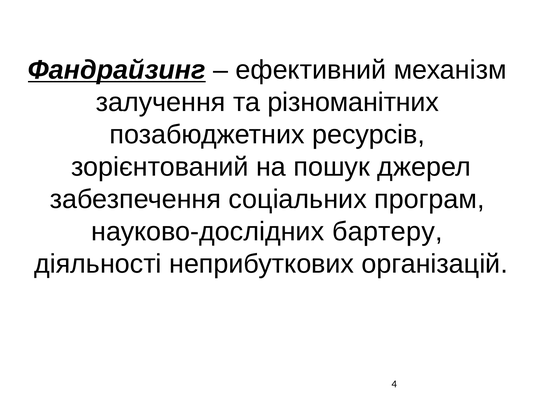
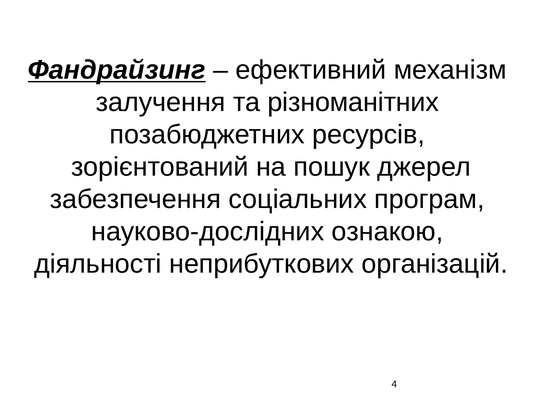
бартеру: бартеру -> ознакою (387, 232)
